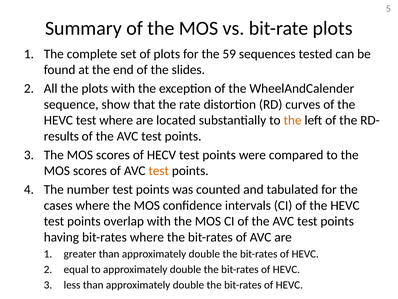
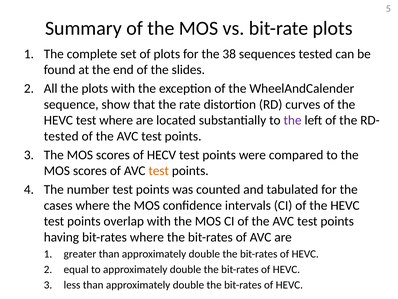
59: 59 -> 38 (229, 54)
the colour: orange -> purple (293, 120)
results: results -> tested (61, 136)
